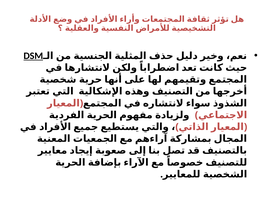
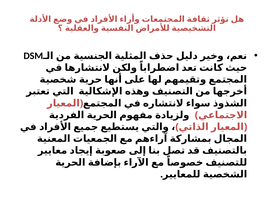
DSM underline: present -> none (33, 56)
